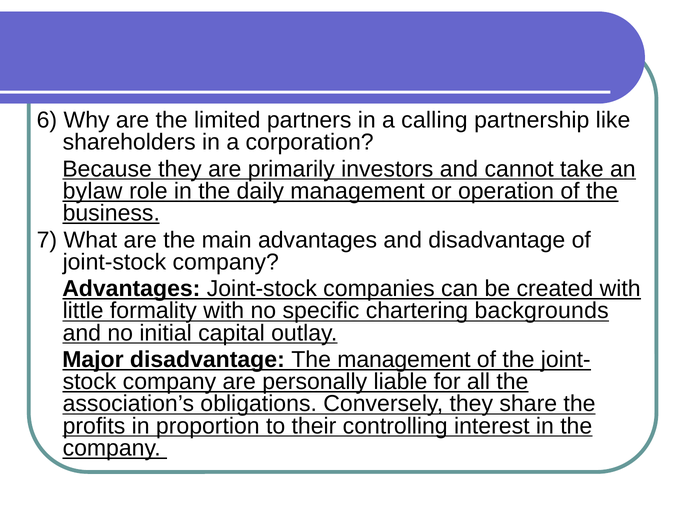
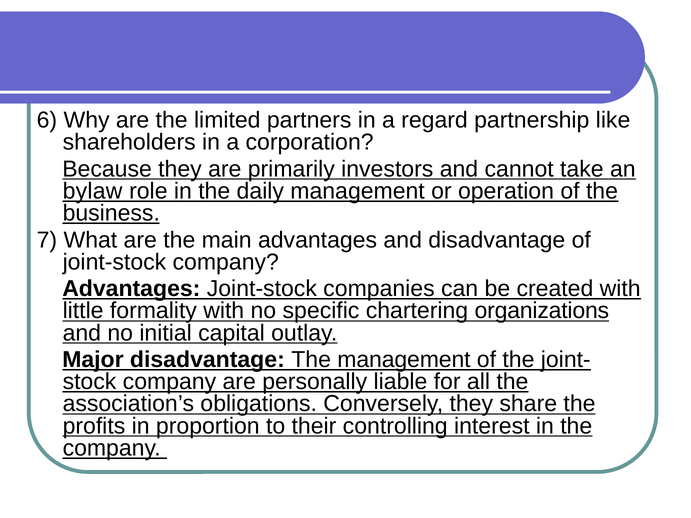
calling: calling -> regard (435, 120)
backgrounds: backgrounds -> organizations (542, 311)
